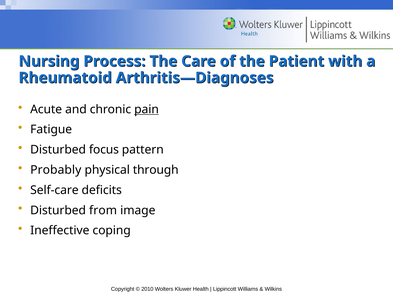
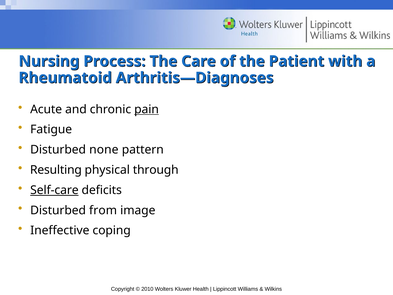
focus: focus -> none (104, 150)
Probably: Probably -> Resulting (56, 170)
Self-care underline: none -> present (54, 190)
